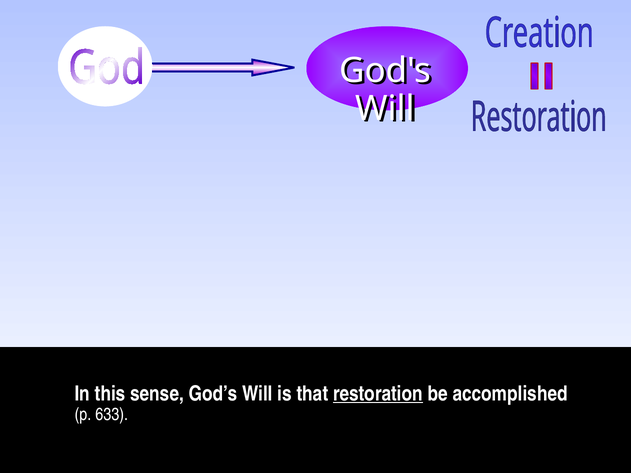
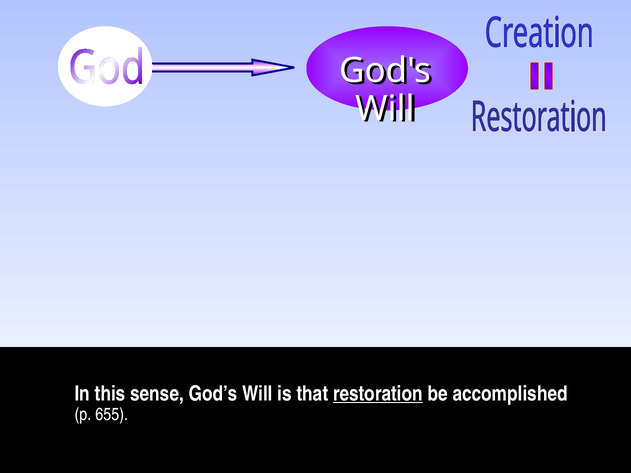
633: 633 -> 655 (112, 415)
